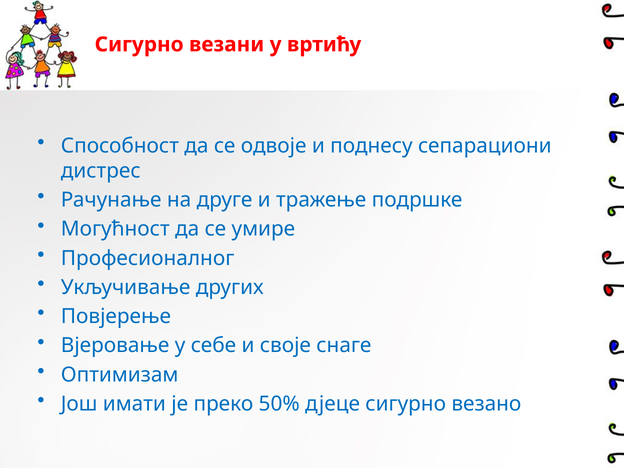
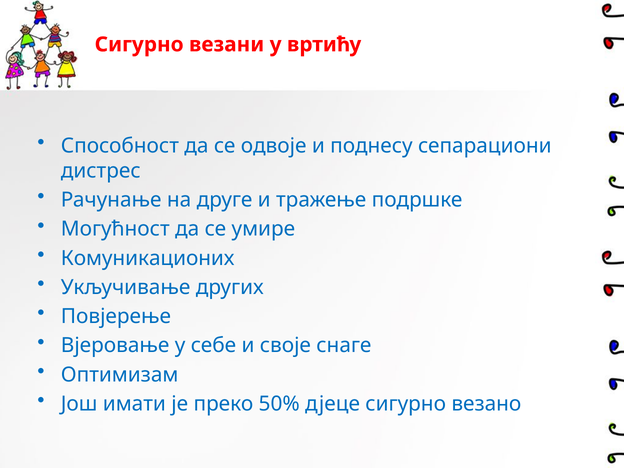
Професионалног: Професионалног -> Комуникационих (148, 258)
